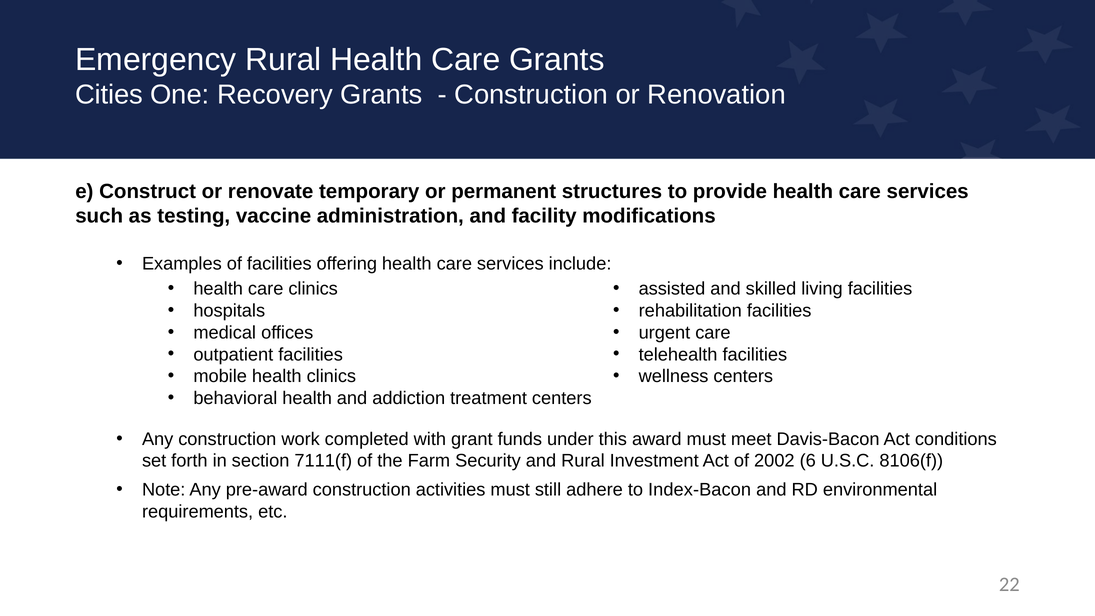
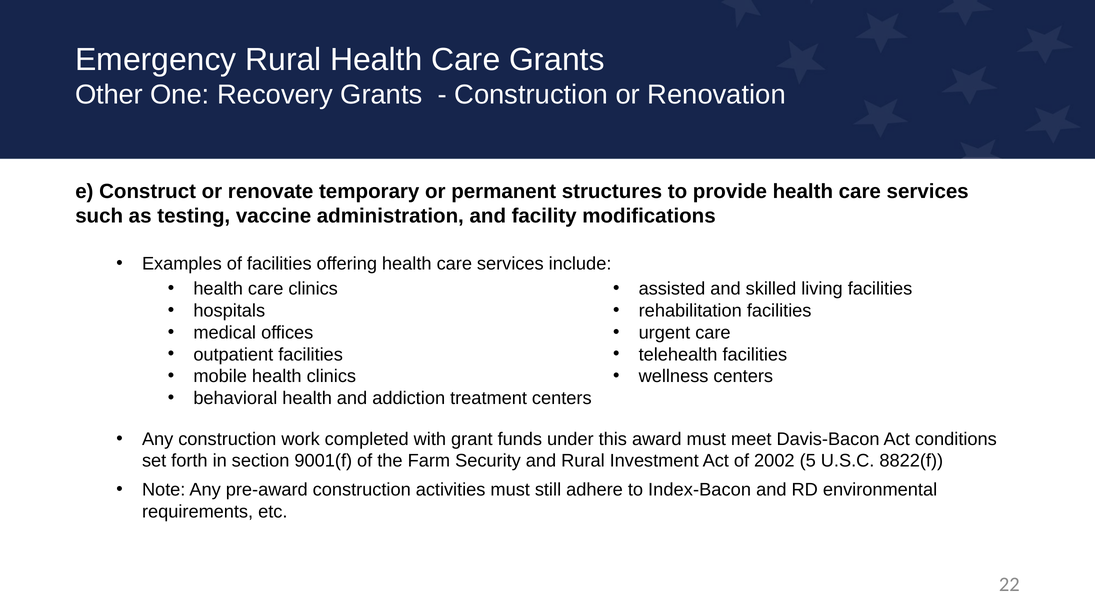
Cities: Cities -> Other (109, 95)
7111(f: 7111(f -> 9001(f (323, 461)
6: 6 -> 5 (808, 461)
8106(f: 8106(f -> 8822(f (911, 461)
